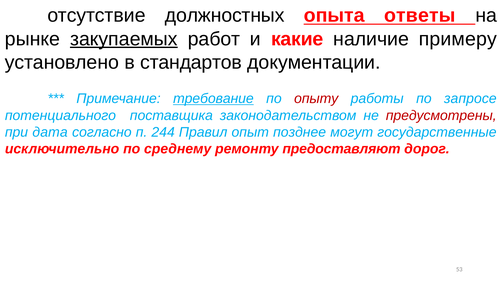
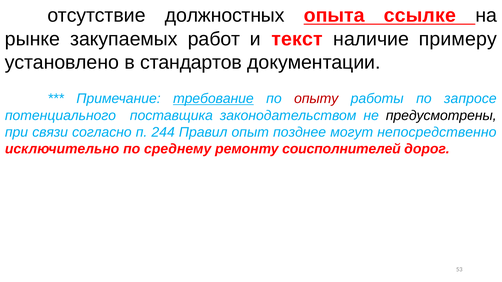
ответы: ответы -> ссылке (420, 16)
закупаемых underline: present -> none (124, 39)
какие: какие -> текст (297, 39)
предусмотрены colour: red -> black (441, 116)
дата: дата -> связи (50, 132)
государственные: государственные -> непосредственно (437, 132)
предоставляют: предоставляют -> соисполнителей (341, 149)
